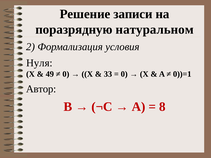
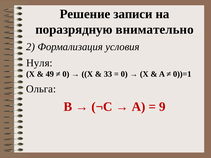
натуральном: натуральном -> внимательно (155, 29)
Автор: Автор -> Ольга (41, 89)
8: 8 -> 9 (162, 107)
